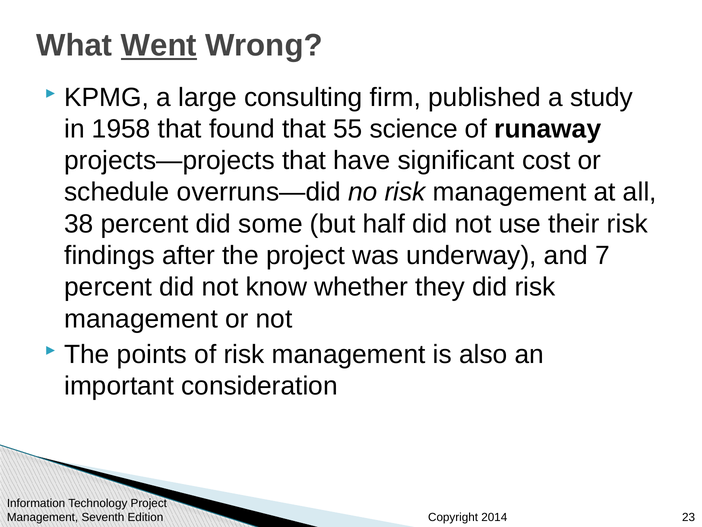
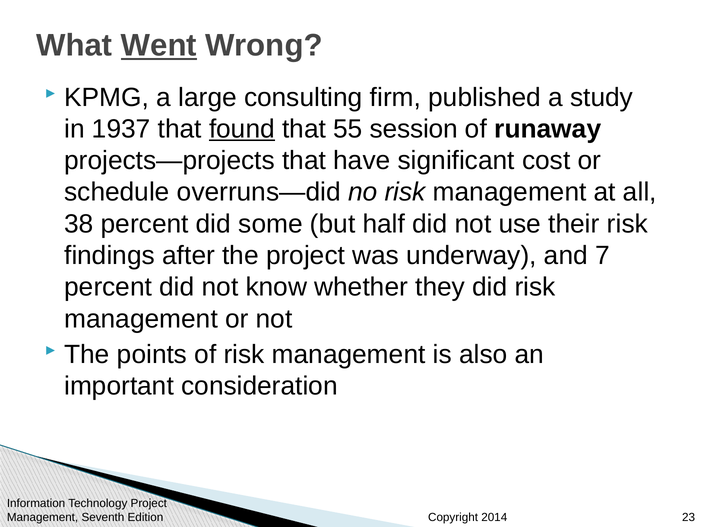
1958: 1958 -> 1937 (121, 129)
found underline: none -> present (242, 129)
science: science -> session (414, 129)
